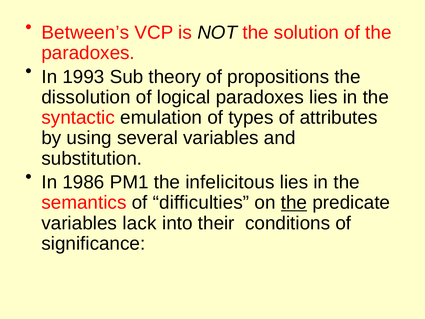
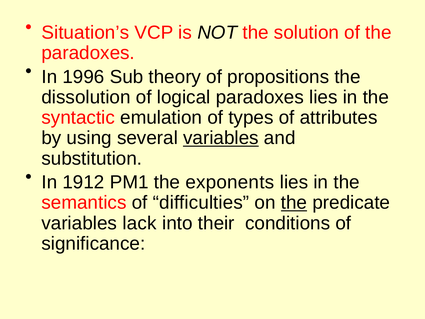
Between’s: Between’s -> Situation’s (85, 32)
1993: 1993 -> 1996 (83, 77)
variables underline: none -> present (221, 138)
1986: 1986 -> 1912 (83, 182)
infelicitous: infelicitous -> exponents (230, 182)
